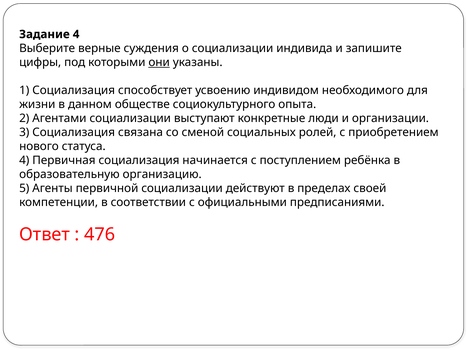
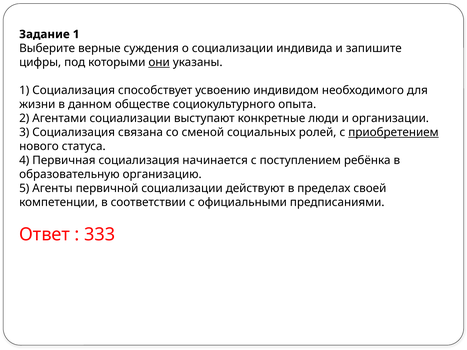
Задание 4: 4 -> 1 (76, 34)
приобретением underline: none -> present (393, 132)
476: 476 -> 333 (100, 235)
